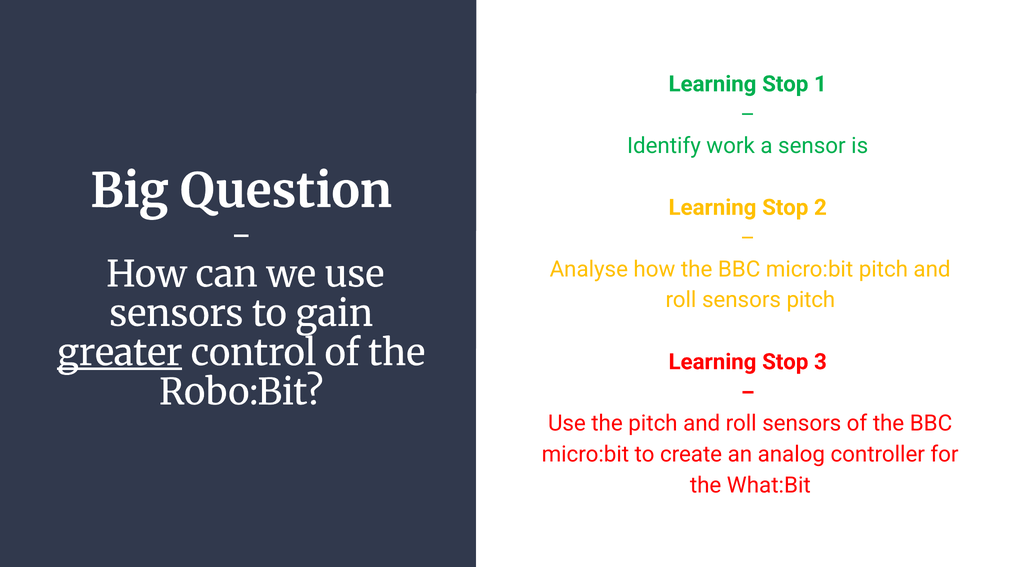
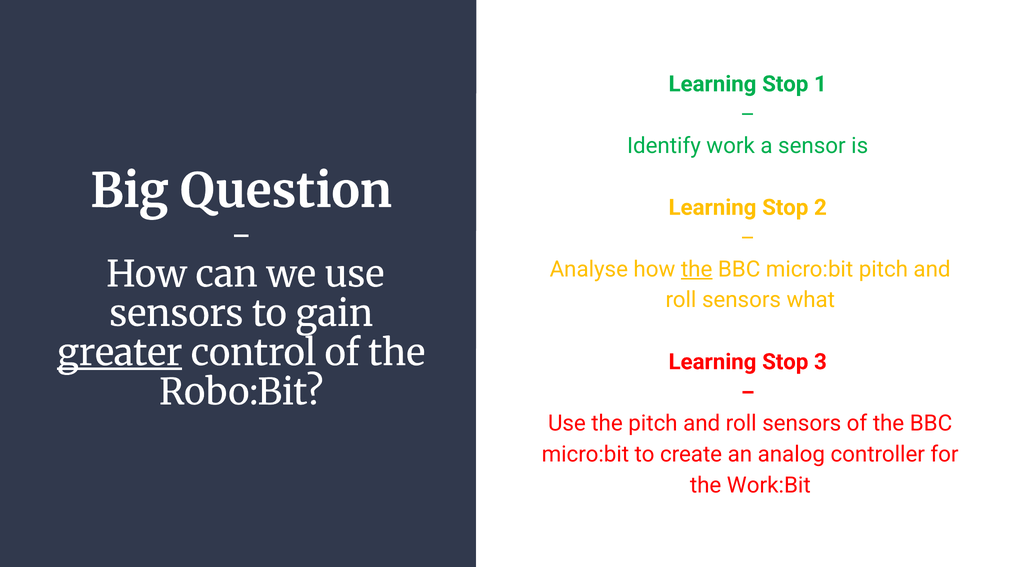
the underline: none -> present (697, 269)
sensors pitch: pitch -> what (811, 300)
What:Bit: What:Bit -> Work:Bit (769, 486)
